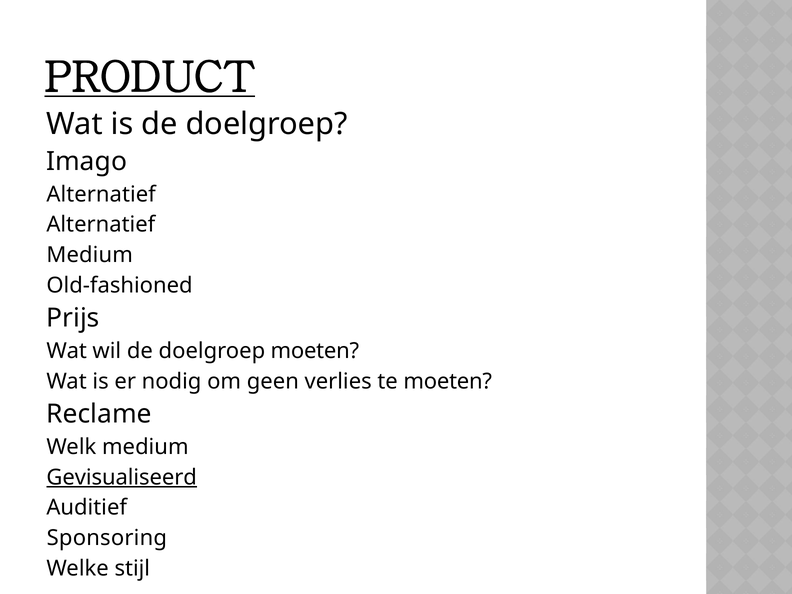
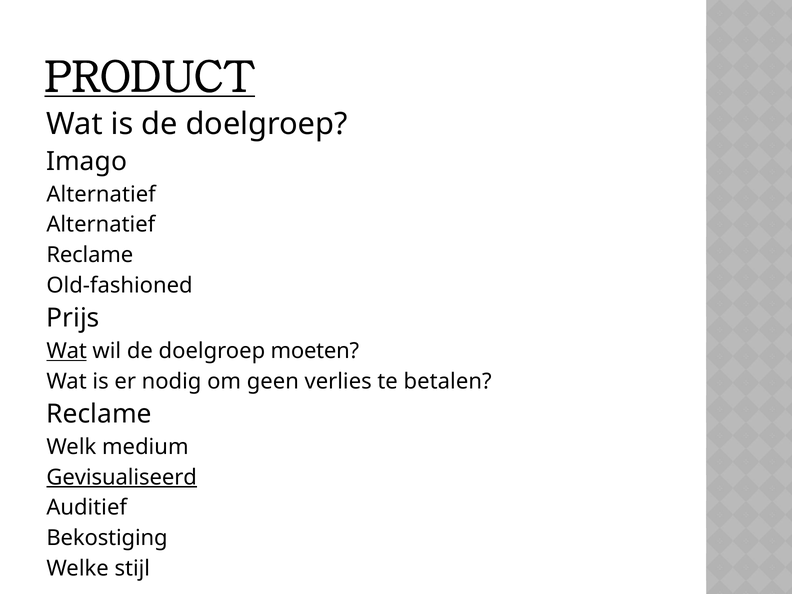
Medium: Medium -> Reclame (90, 255)
Wat underline: none -> present (67, 351)
te moeten: moeten -> betalen (448, 381)
Sponsoring: Sponsoring -> Bekostiging (107, 538)
